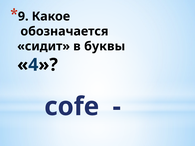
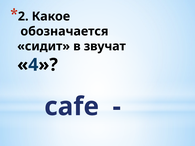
9: 9 -> 2 (23, 16)
буквы: буквы -> звучат (105, 46)
cofe: cofe -> cafe (72, 107)
